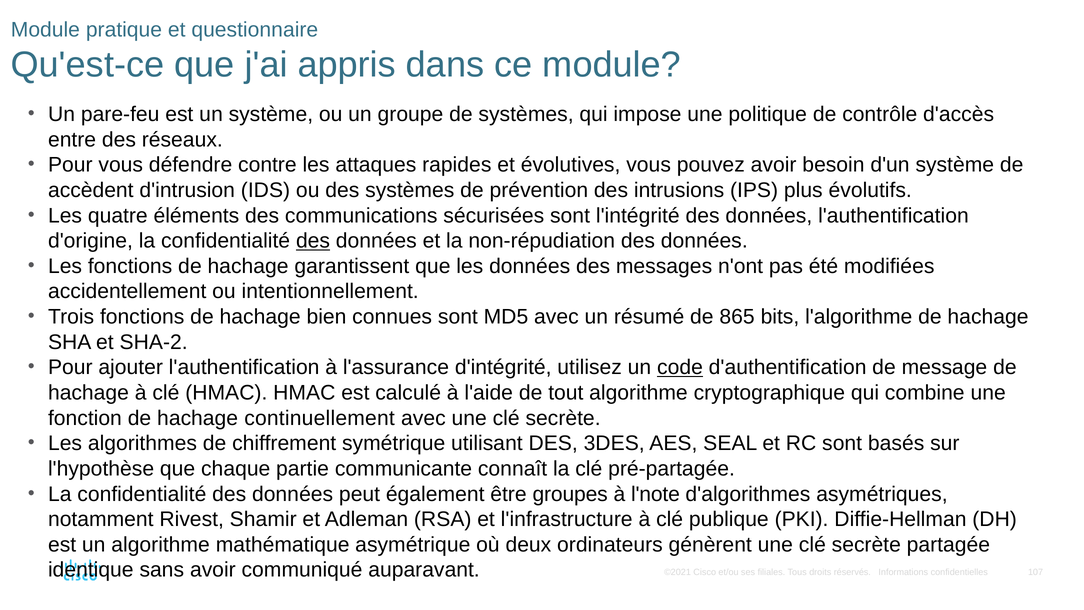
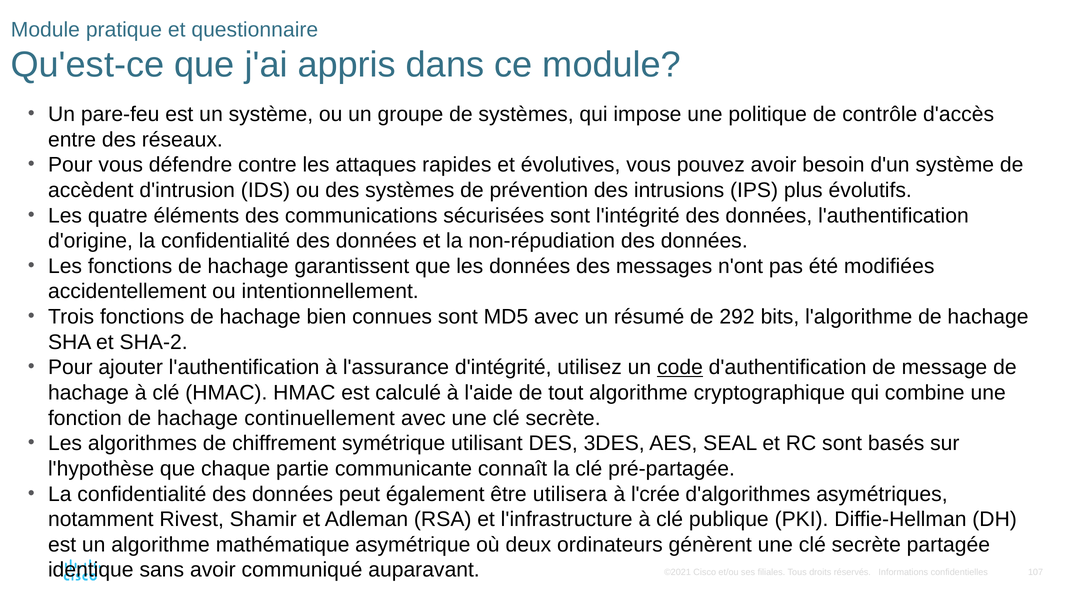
des underline: present -> none (313, 241)
865: 865 -> 292 (737, 317)
groupes: groupes -> utilisera (570, 494)
l'note: l'note -> l'crée (655, 494)
